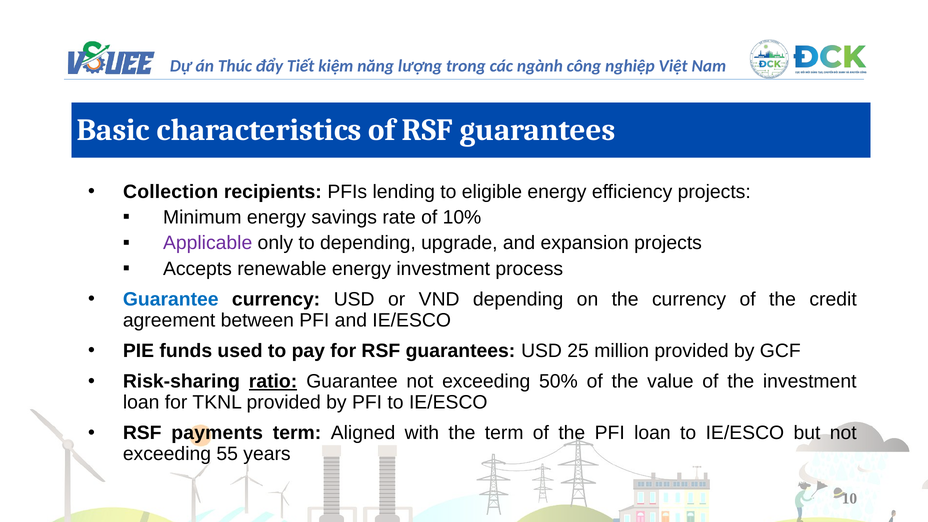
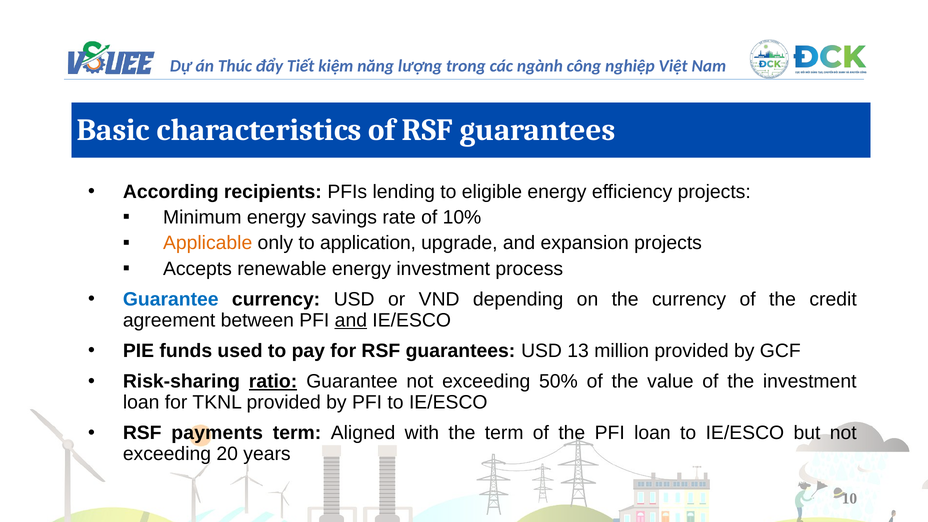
Collection: Collection -> According (171, 192)
Applicable colour: purple -> orange (208, 243)
to depending: depending -> application (368, 243)
and underline: none -> present (351, 320)
25: 25 -> 13 (578, 351)
55: 55 -> 20 (227, 454)
